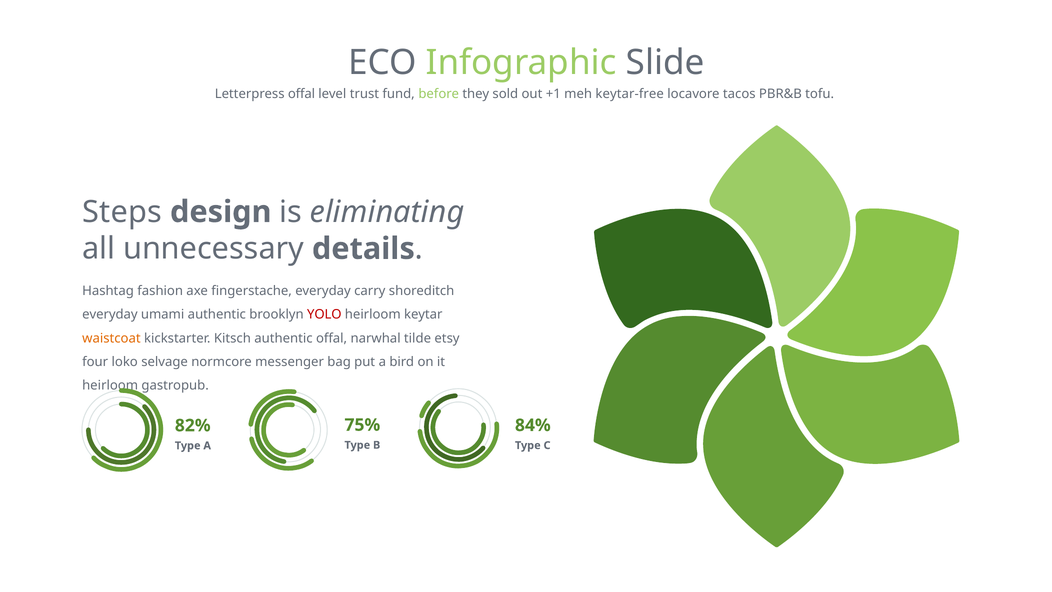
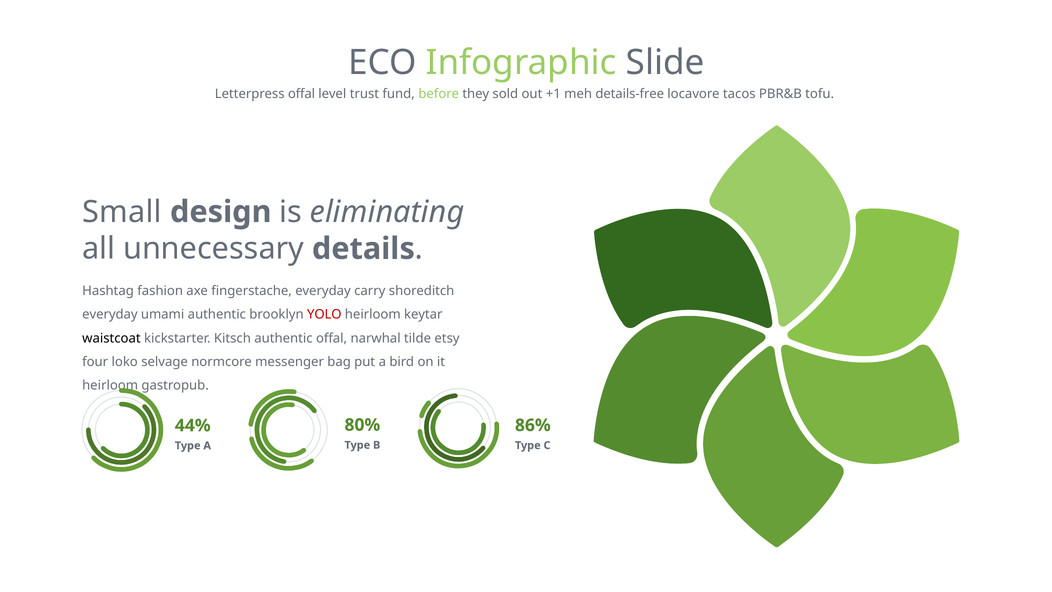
keytar-free: keytar-free -> details-free (630, 94)
Steps: Steps -> Small (122, 212)
waistcoat colour: orange -> black (111, 338)
75%: 75% -> 80% (362, 425)
84%: 84% -> 86% (533, 425)
82%: 82% -> 44% (193, 425)
